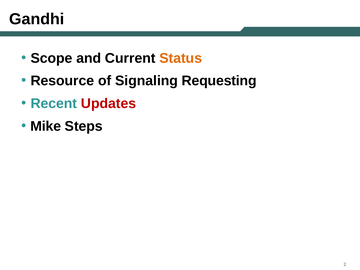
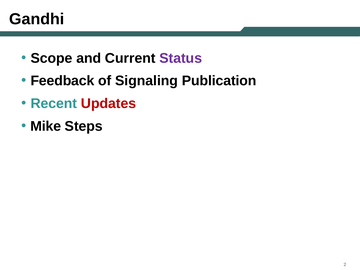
Status colour: orange -> purple (181, 58)
Resource: Resource -> Feedback (62, 81)
Requesting: Requesting -> Publication (219, 81)
